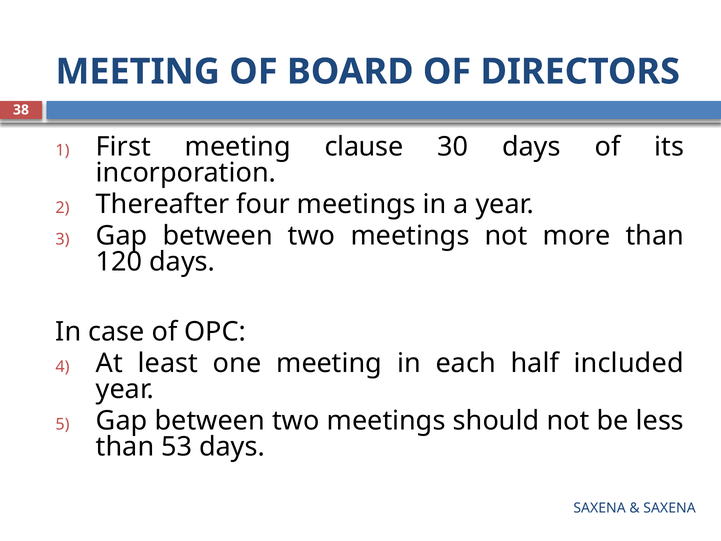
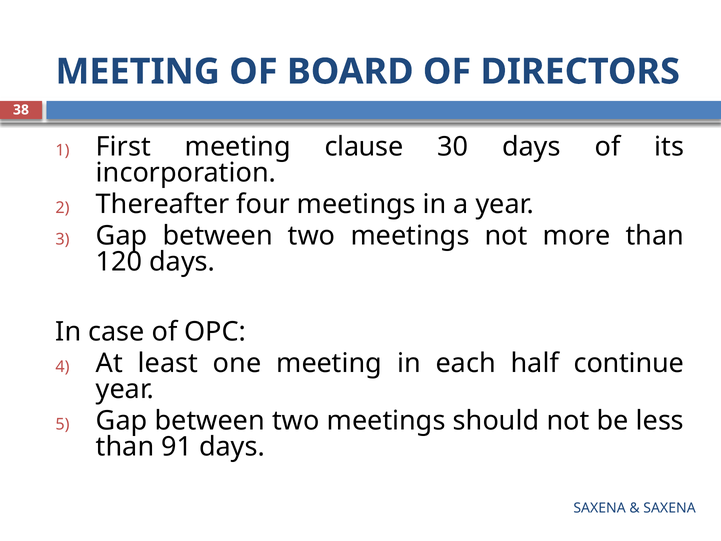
included: included -> continue (629, 363)
53: 53 -> 91 (177, 447)
